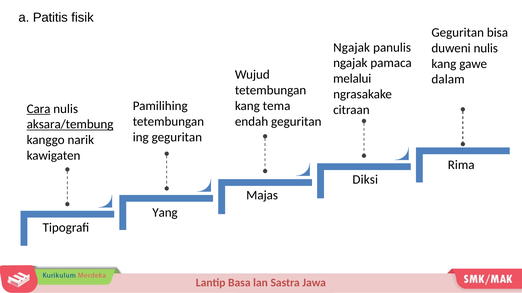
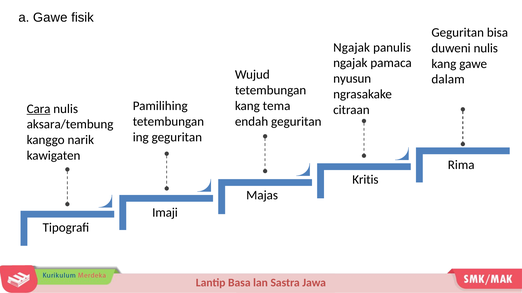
a Patitis: Patitis -> Gawe (50, 17)
melalui: melalui -> nyusun (352, 79)
aksara/tembung underline: present -> none (70, 125)
Diksi: Diksi -> Kritis (365, 180)
Yang: Yang -> Imaji (165, 213)
